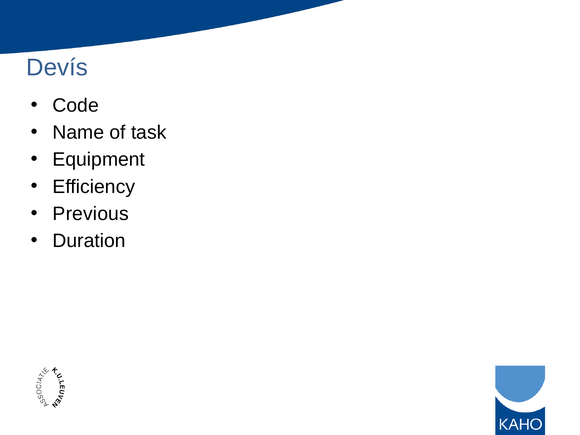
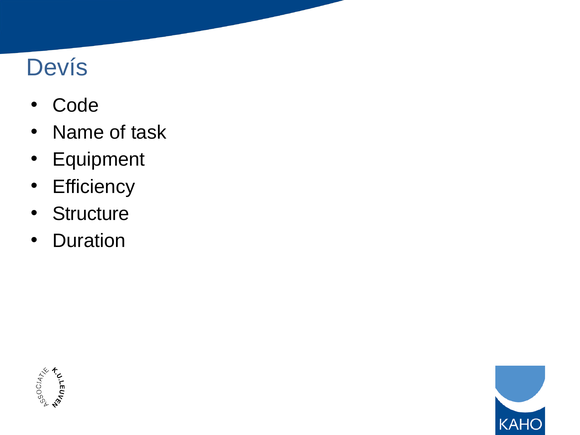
Previous: Previous -> Structure (91, 214)
